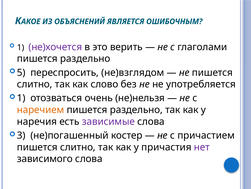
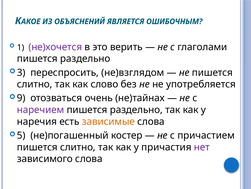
5: 5 -> 3 (21, 72)
1: 1 -> 9 (21, 98)
не)нельзя: не)нельзя -> не)тайнах (140, 98)
наречием colour: orange -> purple (41, 109)
зависимые colour: purple -> orange (108, 121)
3: 3 -> 5 (21, 135)
